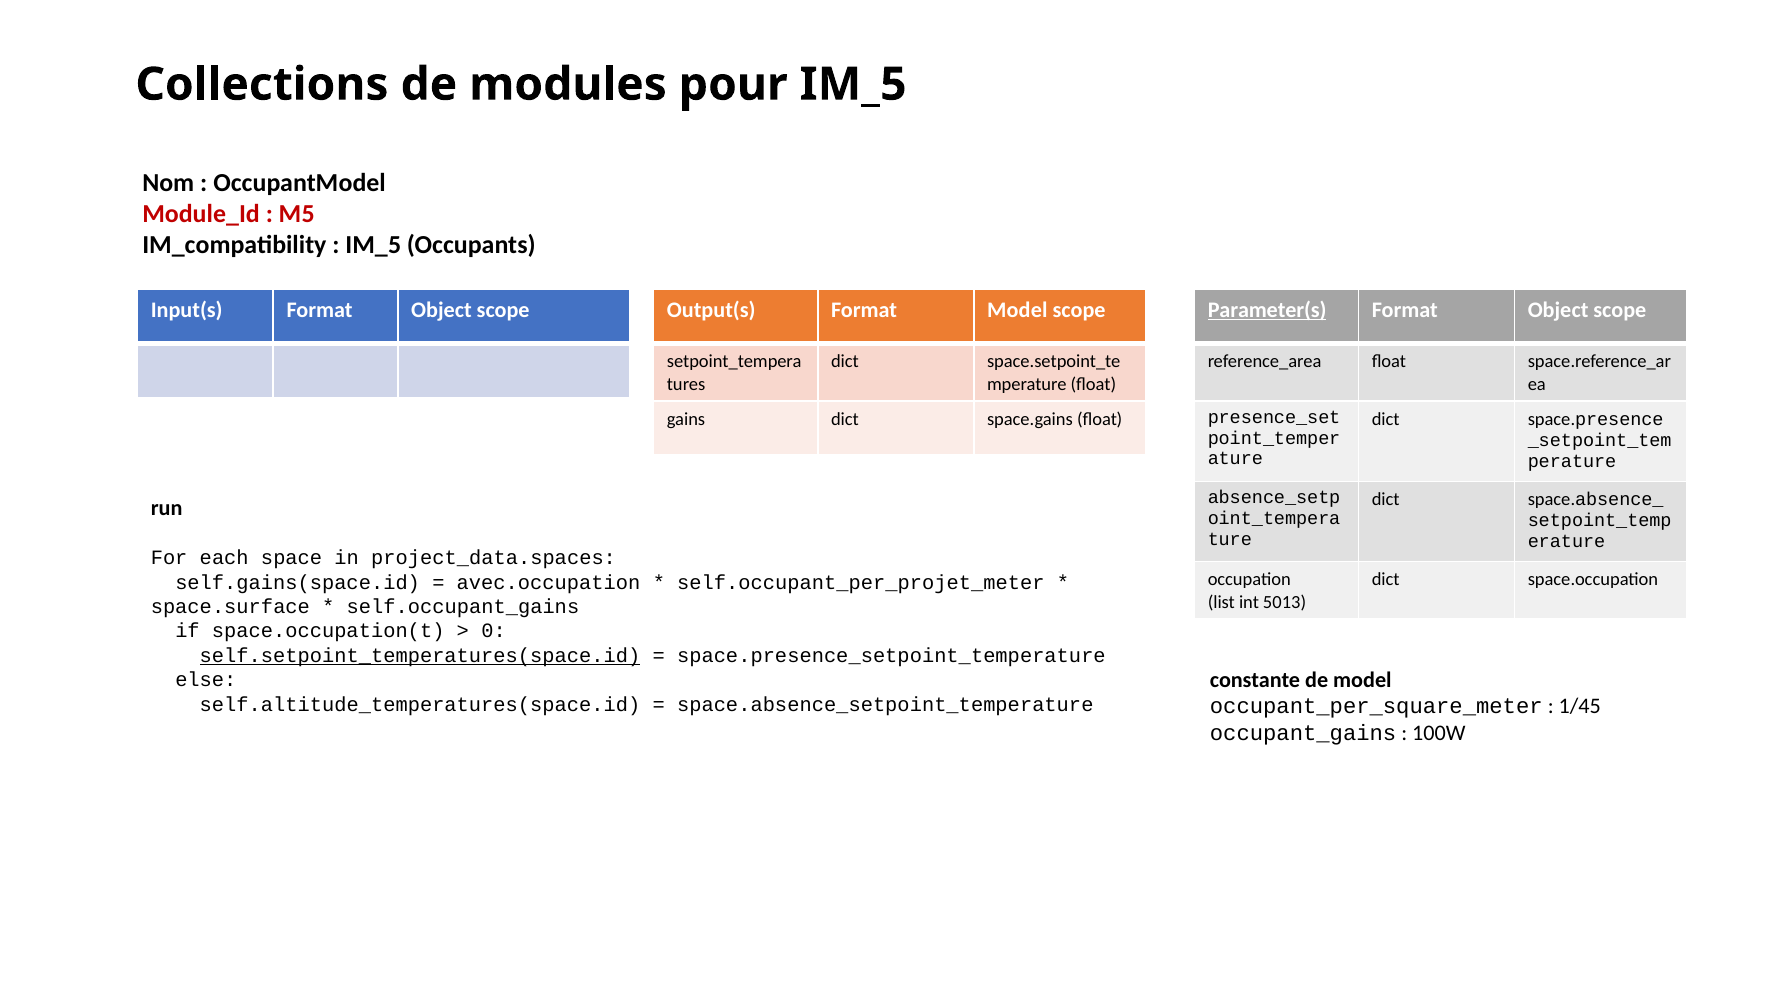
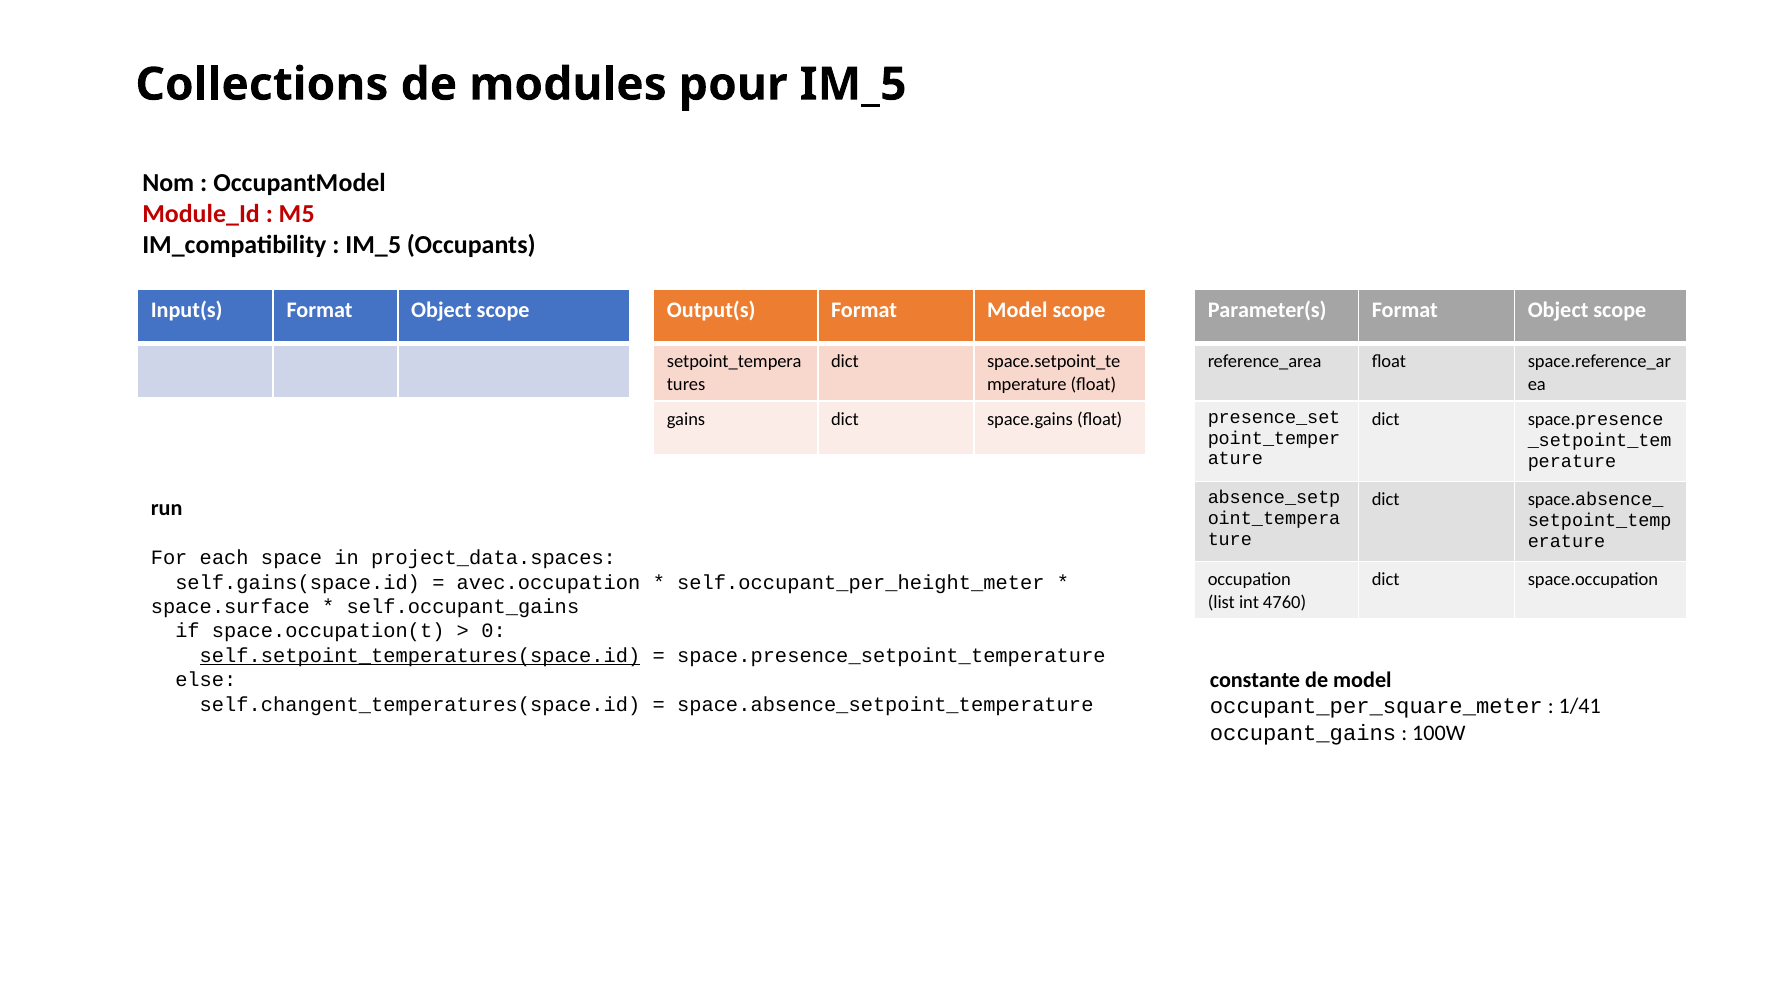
Parameter(s underline: present -> none (1267, 310)
self.occupant_per_projet_meter: self.occupant_per_projet_meter -> self.occupant_per_height_meter (861, 582)
5013: 5013 -> 4760 (1285, 602)
self.altitude_temperatures(space.id: self.altitude_temperatures(space.id -> self.changent_temperatures(space.id (420, 705)
1/45: 1/45 -> 1/41 (1580, 706)
